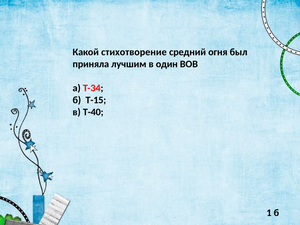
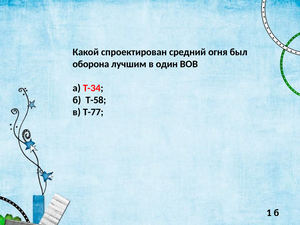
стихотворение: стихотворение -> спроектирован (134, 52)
приняла: приняла -> оборона (91, 64)
Т-15: Т-15 -> Т-58 (96, 100)
Т-40: Т-40 -> Т-77 (93, 112)
